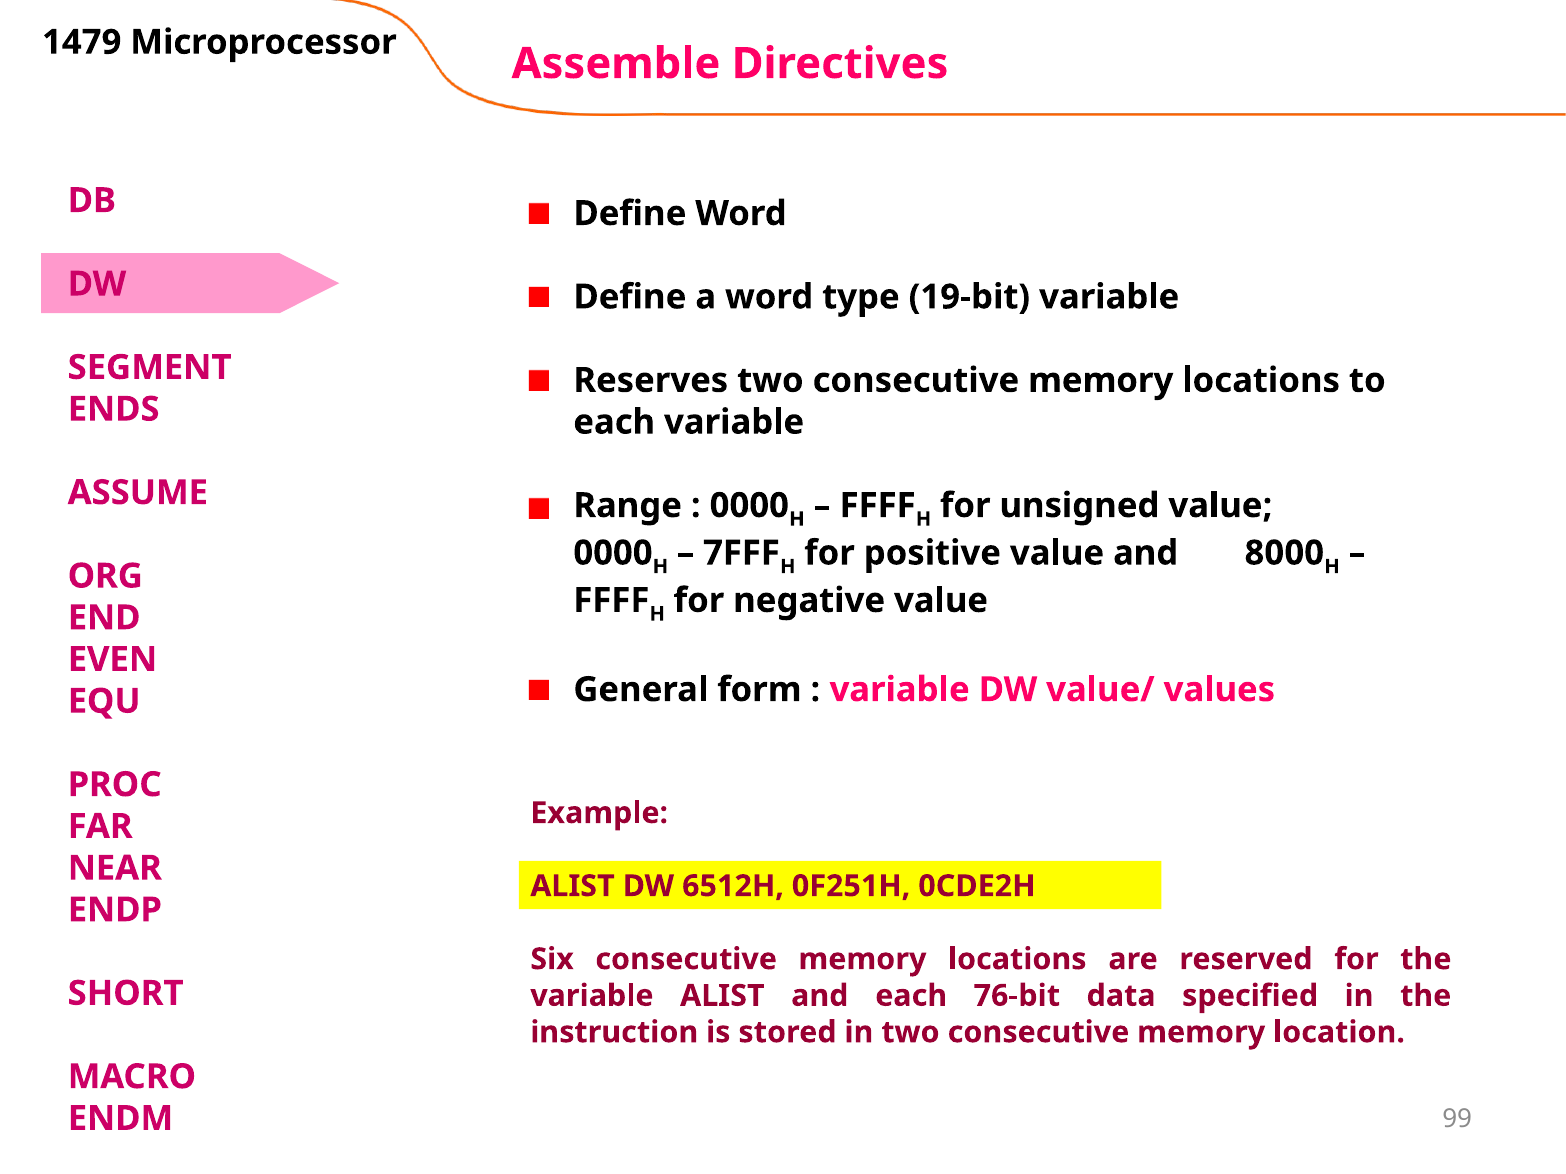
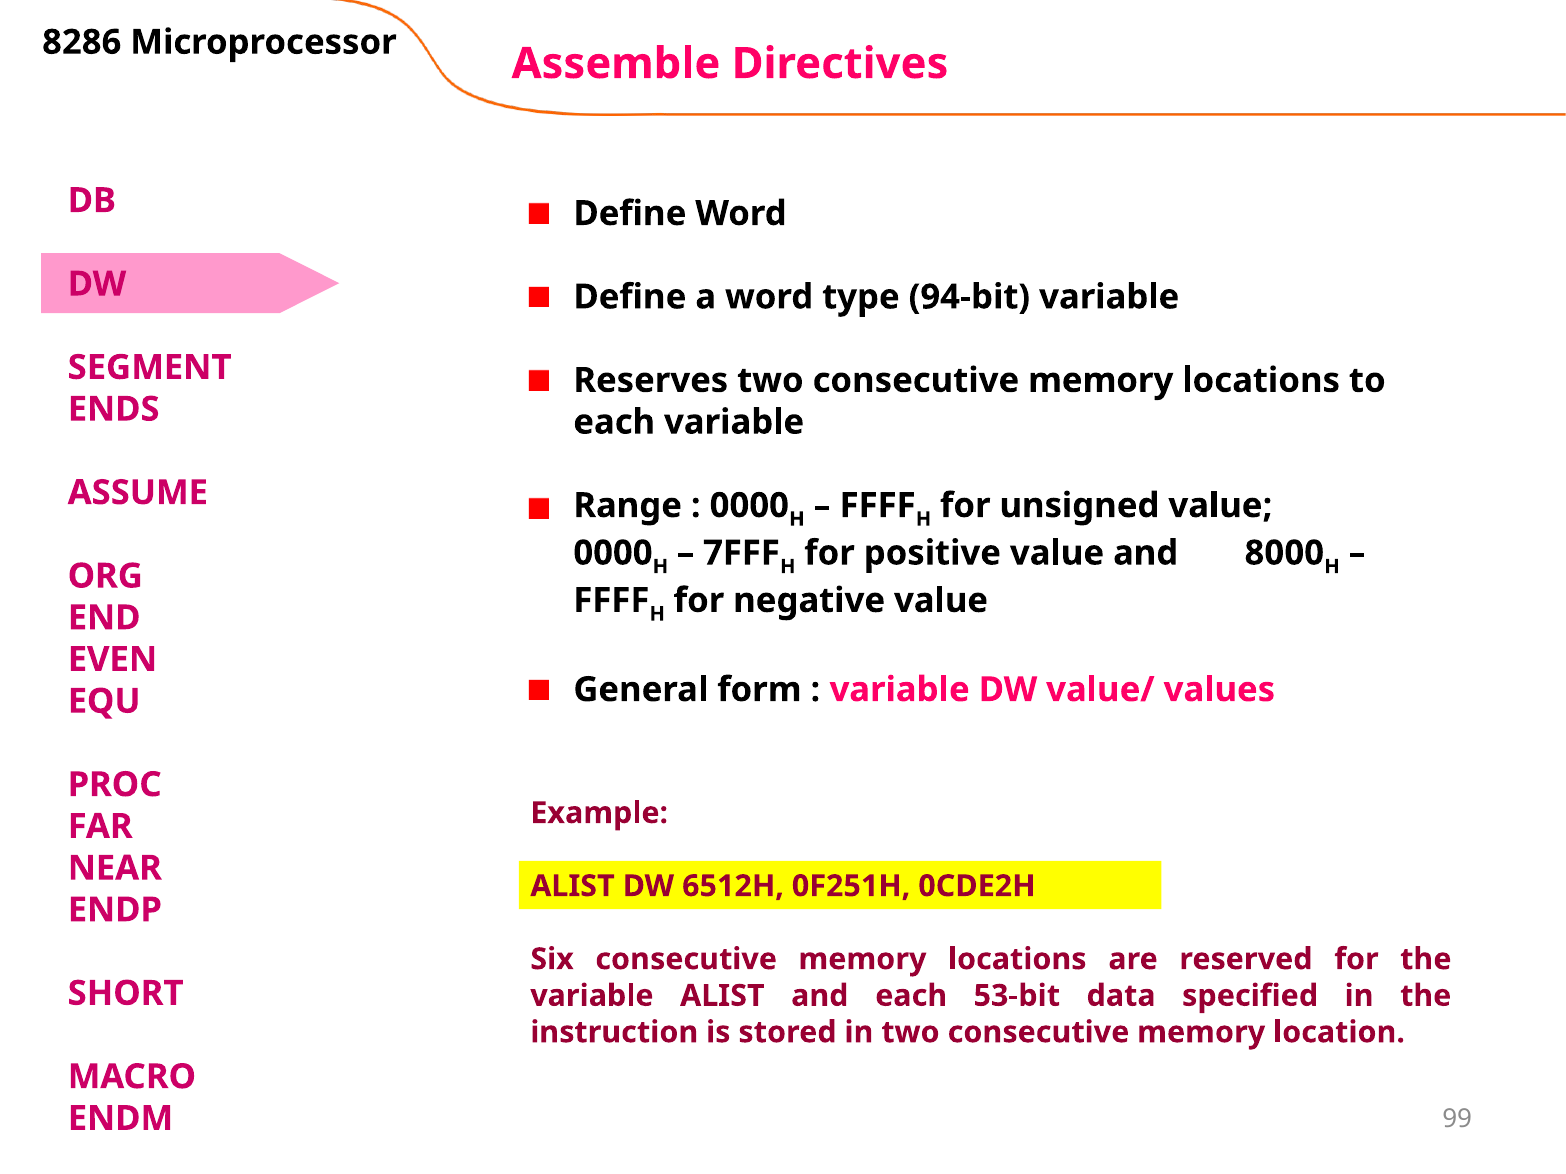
1479: 1479 -> 8286 (82, 42)
19-bit: 19-bit -> 94-bit (969, 297)
76-bit: 76-bit -> 53-bit (1017, 996)
